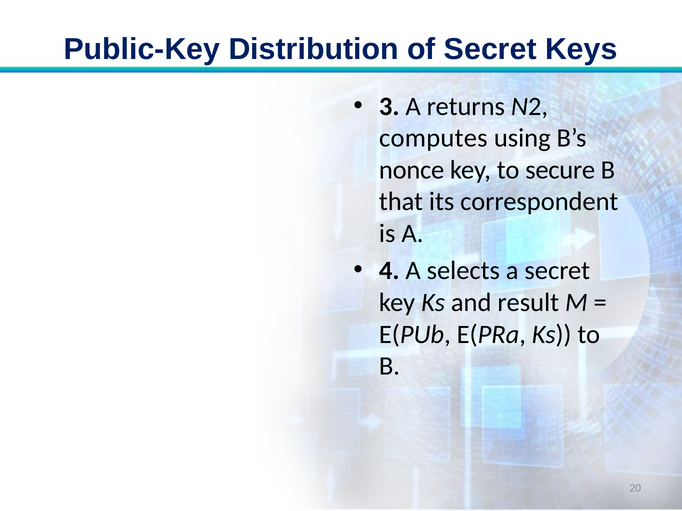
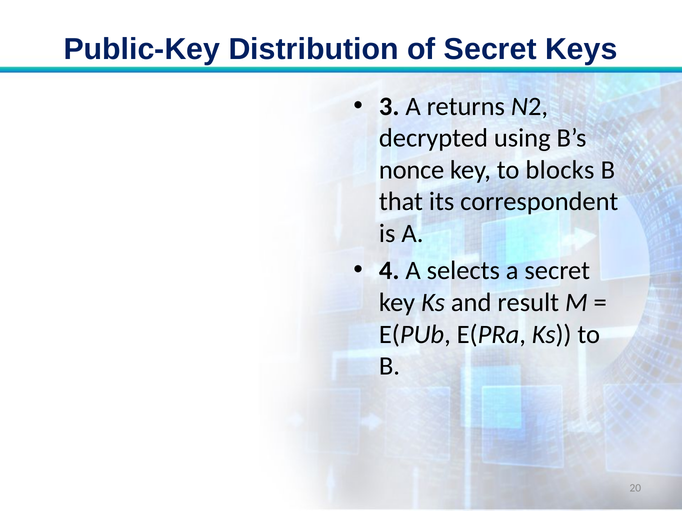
computes: computes -> decrypted (434, 138)
secure: secure -> blocks (560, 170)
